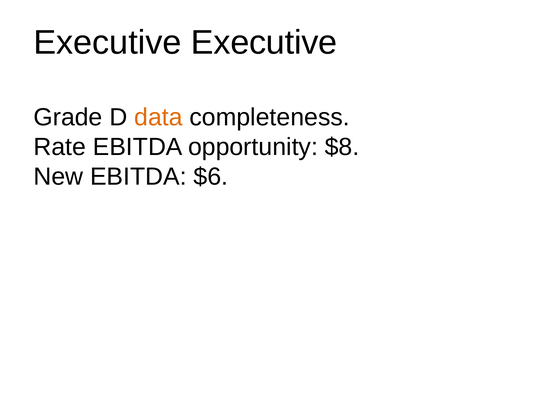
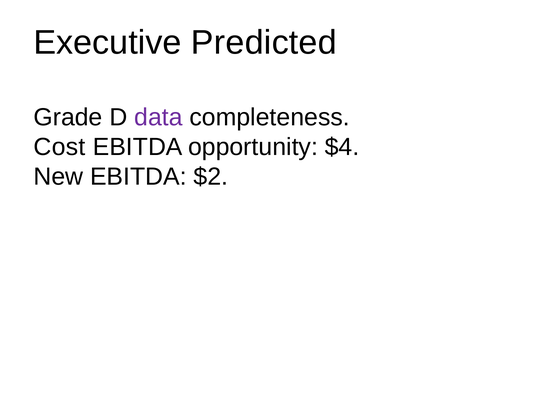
Executive Executive: Executive -> Predicted (264, 42)
data colour: orange -> purple (158, 117)
Rate: Rate -> Cost (60, 147)
$8: $8 -> $4 (342, 147)
$6: $6 -> $2 (211, 177)
